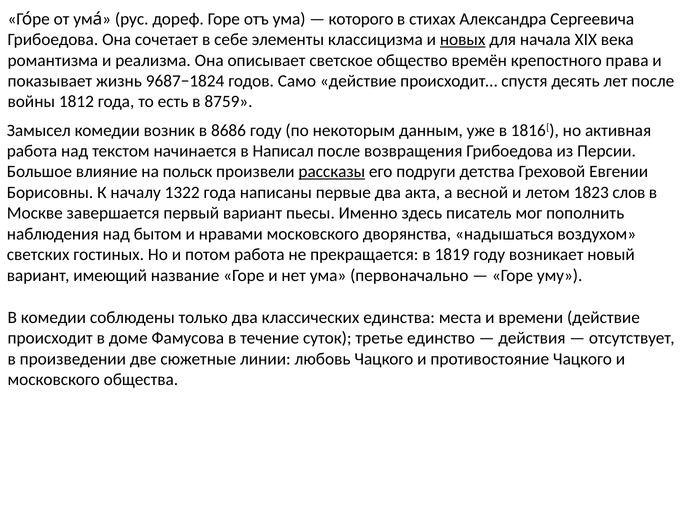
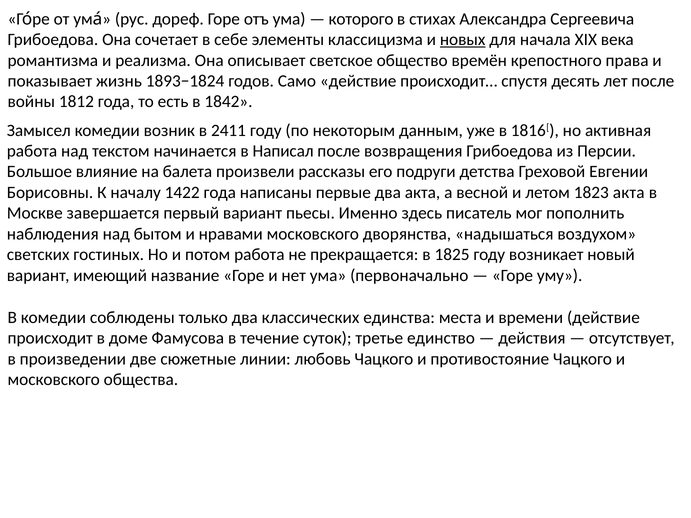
9687−1824: 9687−1824 -> 1893−1824 (185, 81)
8759: 8759 -> 1842 (228, 102)
8686: 8686 -> 2411 (228, 130)
польск: польск -> балета (187, 172)
рассказы underline: present -> none (332, 172)
1322: 1322 -> 1422 (182, 193)
1823 слов: слов -> акта (629, 193)
1819: 1819 -> 1825 (452, 255)
